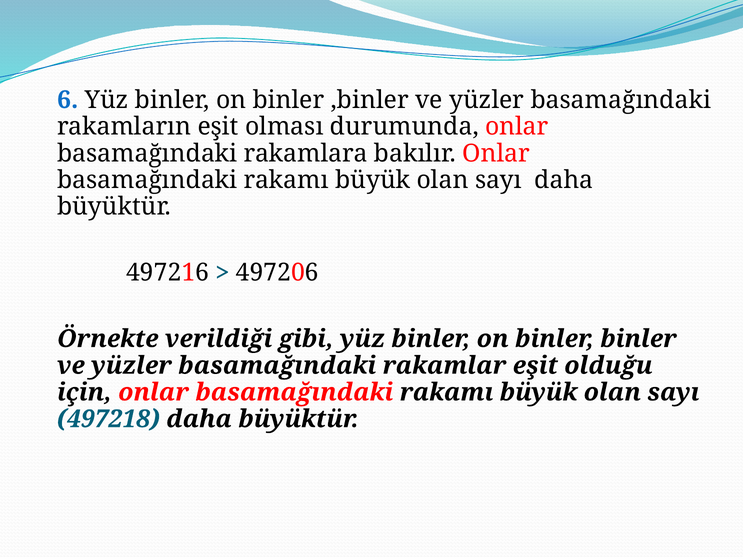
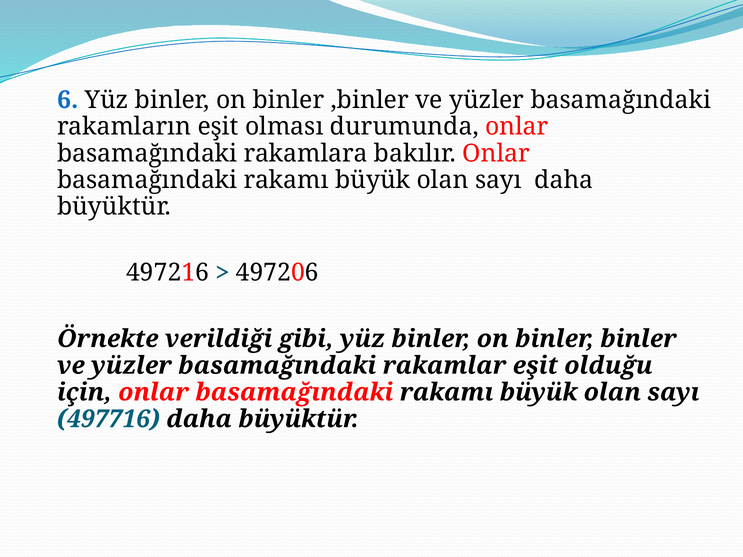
497218: 497218 -> 497716 (108, 419)
